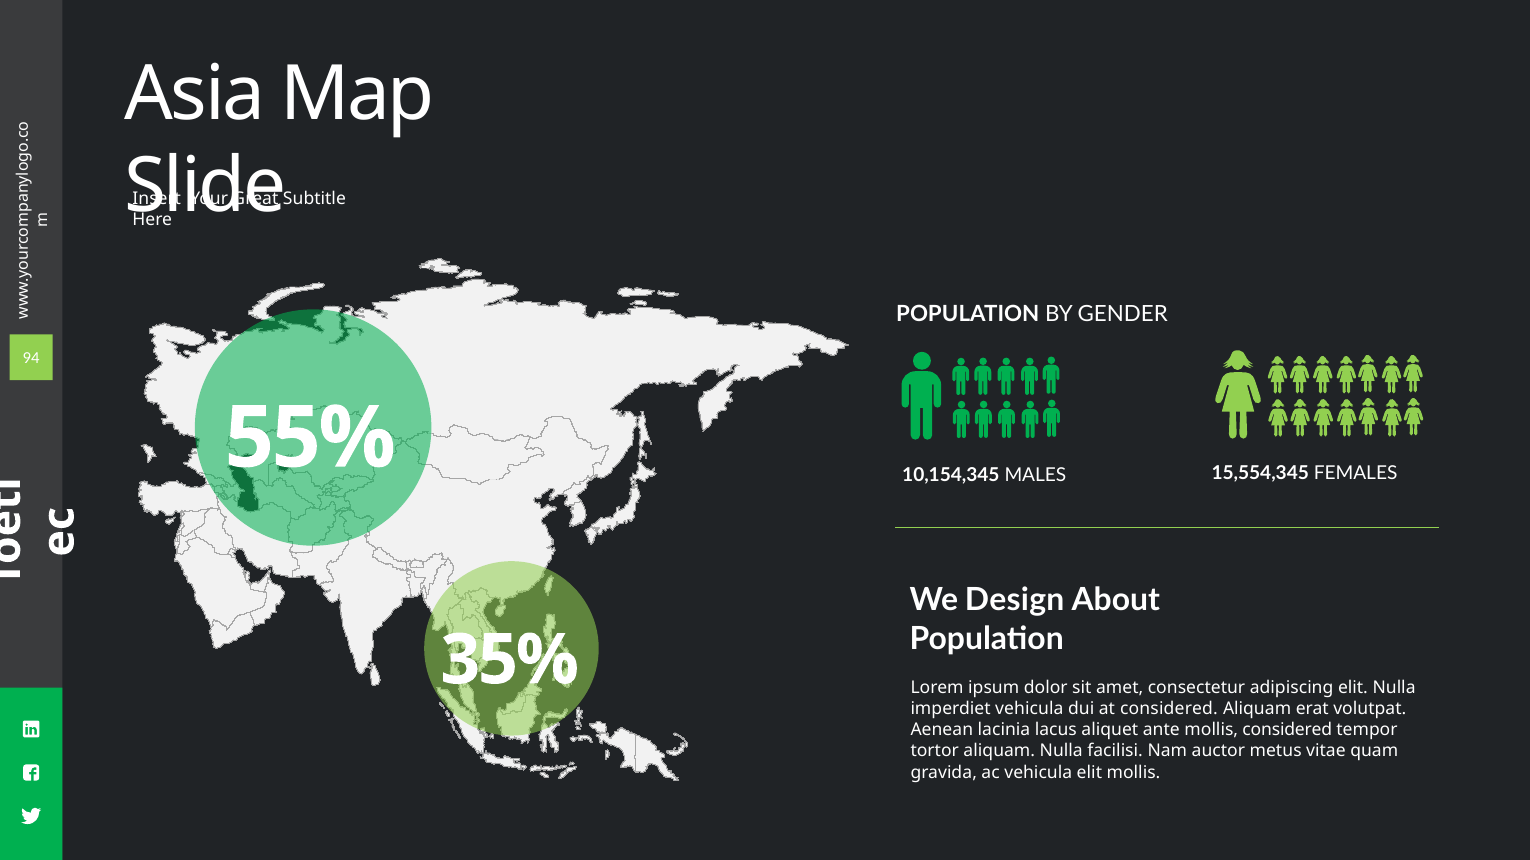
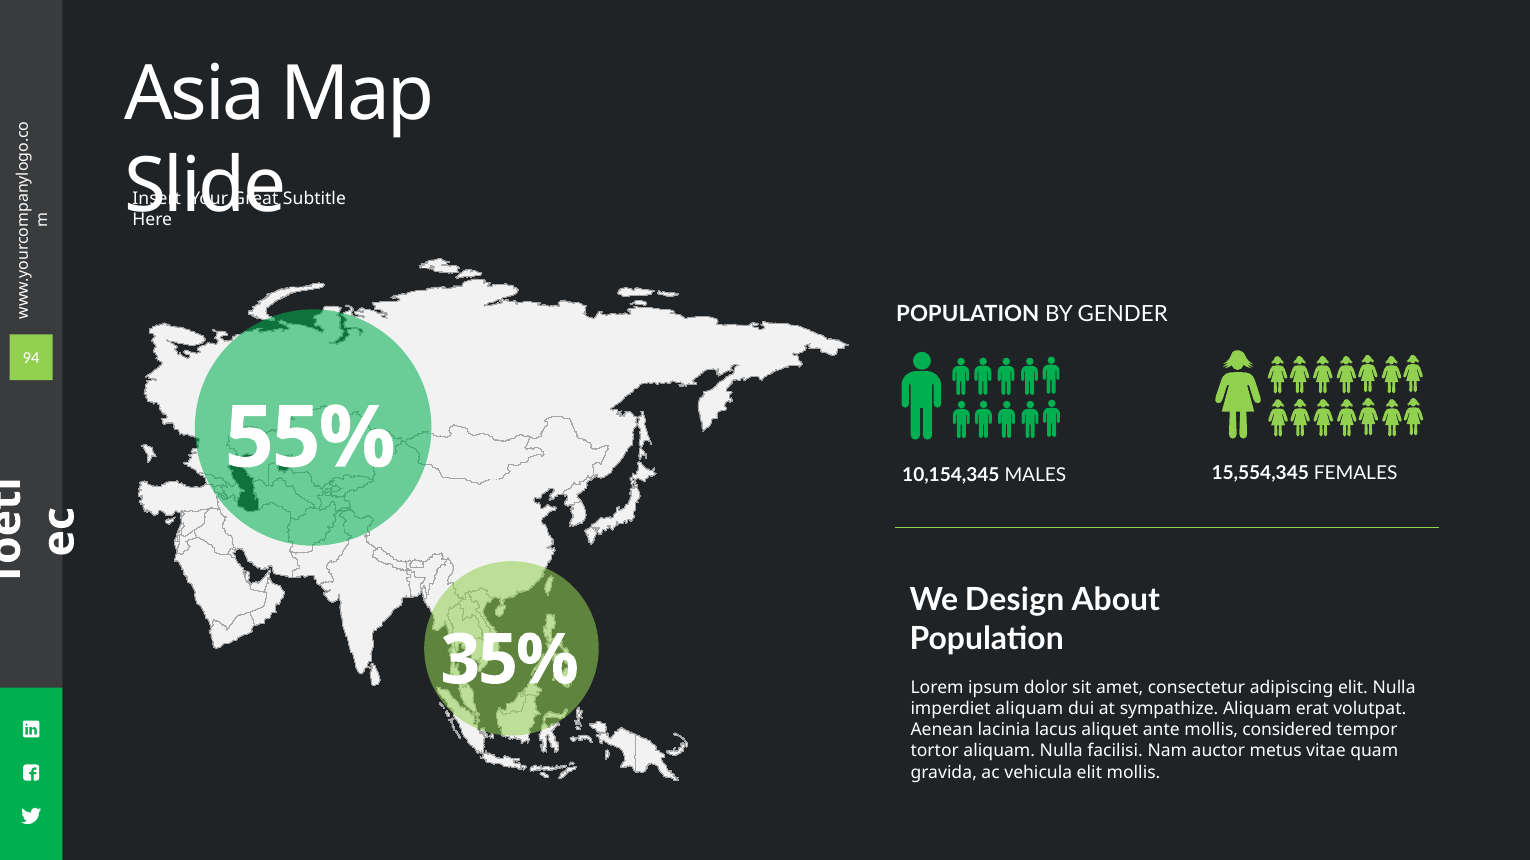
imperdiet vehicula: vehicula -> aliquam (1029, 710)
at considered: considered -> sympathize (1169, 710)
